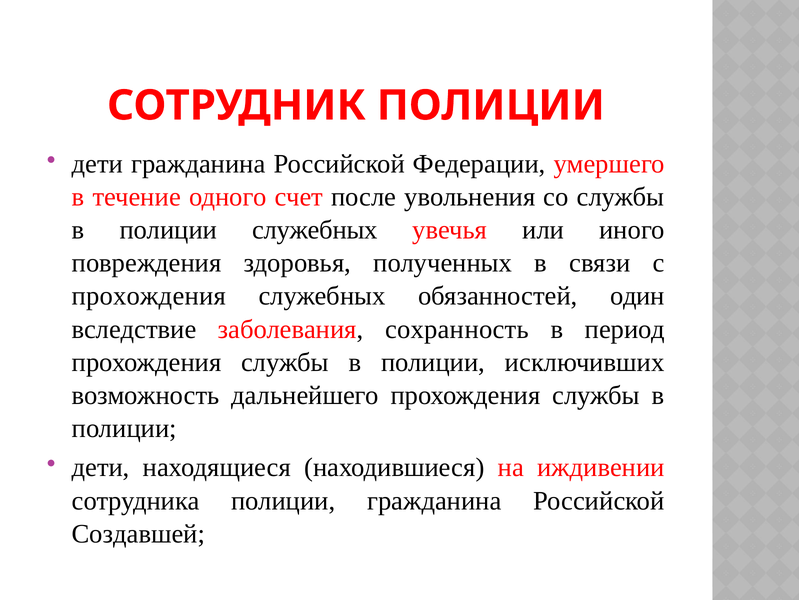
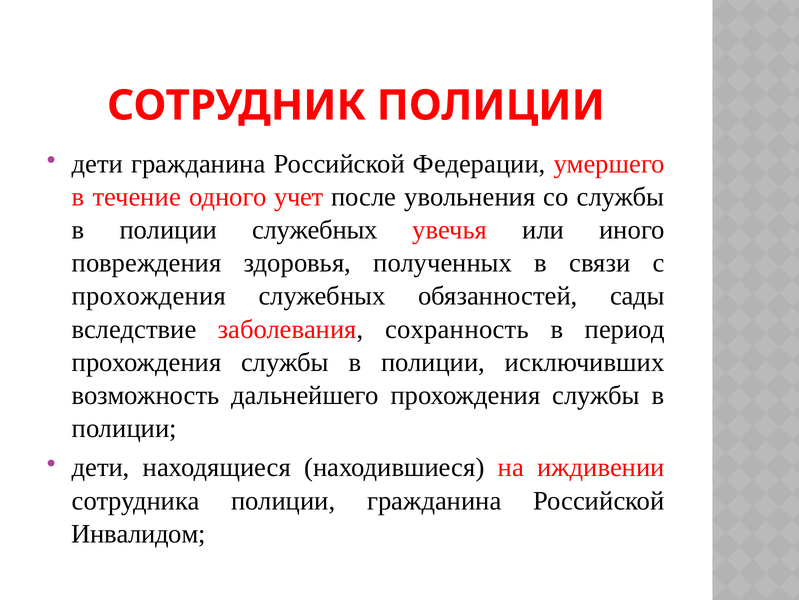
счет: счет -> учет (299, 197)
один: один -> сады (637, 296)
Создавшей: Создавшей -> Инвалидом (138, 533)
